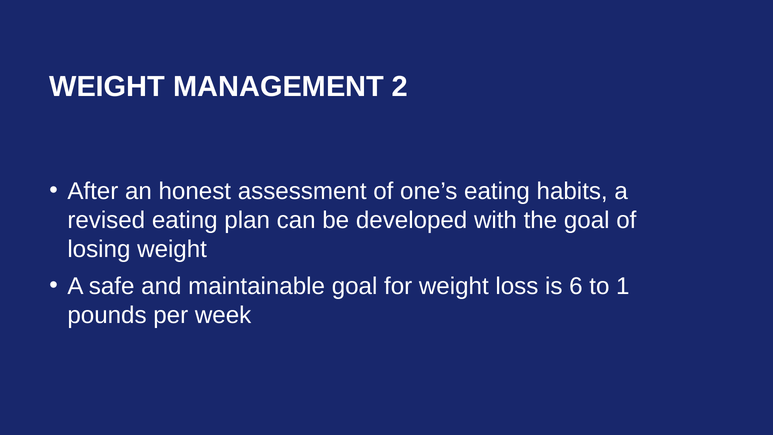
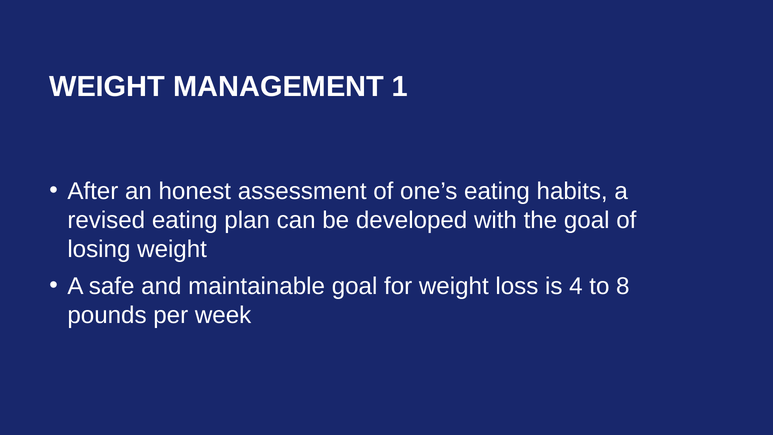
2: 2 -> 1 (400, 87)
6: 6 -> 4 (576, 286)
1: 1 -> 8 (623, 286)
